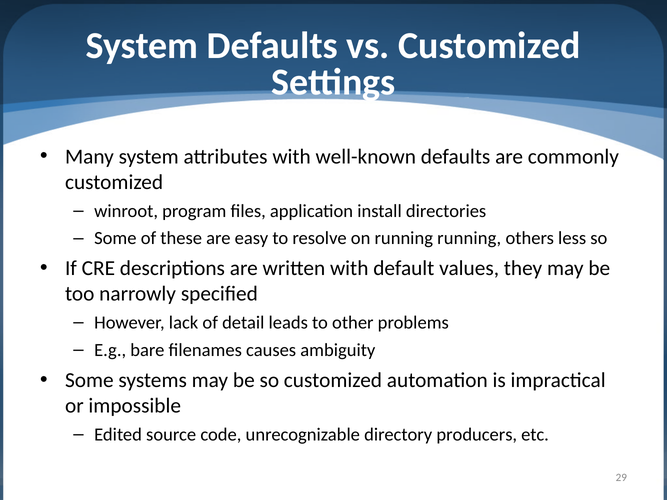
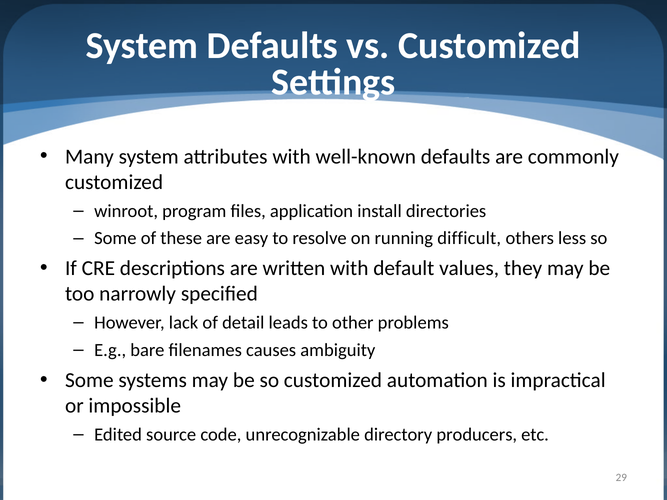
running running: running -> difficult (469, 238)
